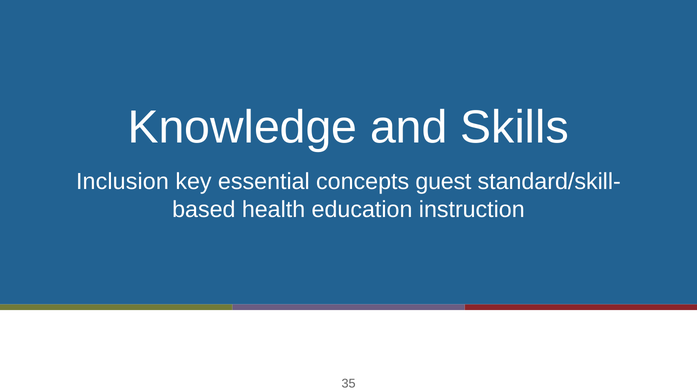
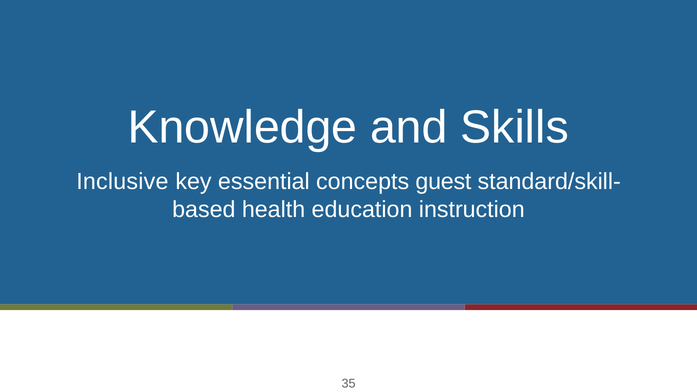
Inclusion: Inclusion -> Inclusive (122, 182)
